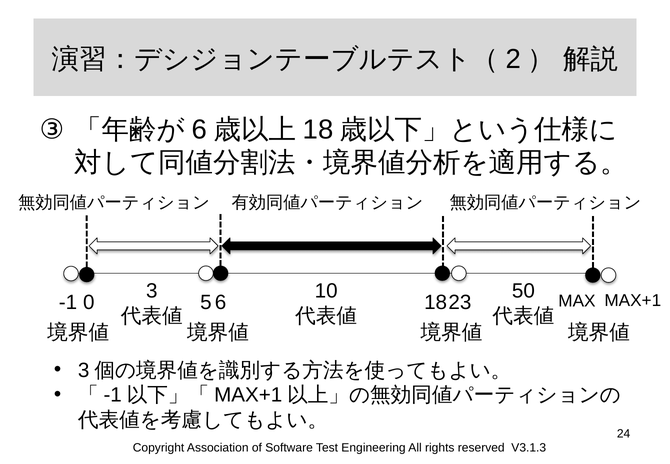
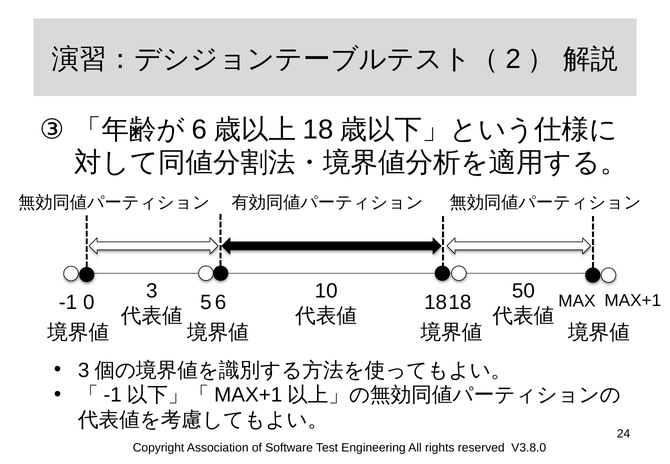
6 23: 23 -> 18 (460, 302)
V3.1.3: V3.1.3 -> V3.8.0 (529, 448)
